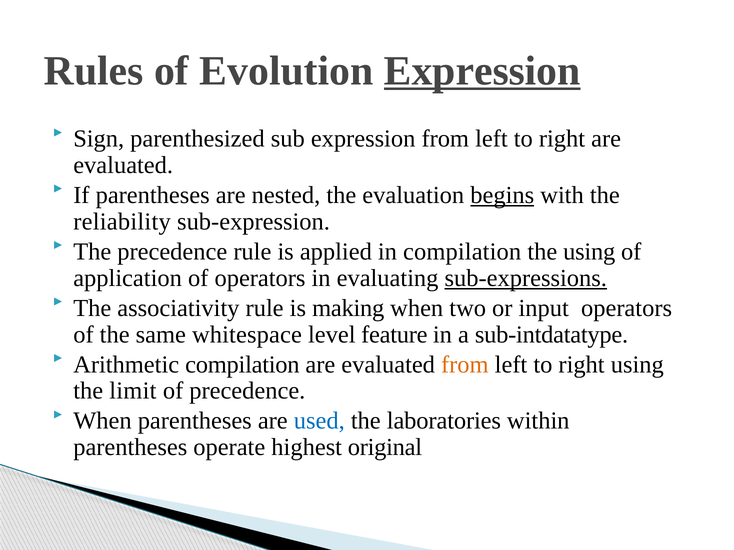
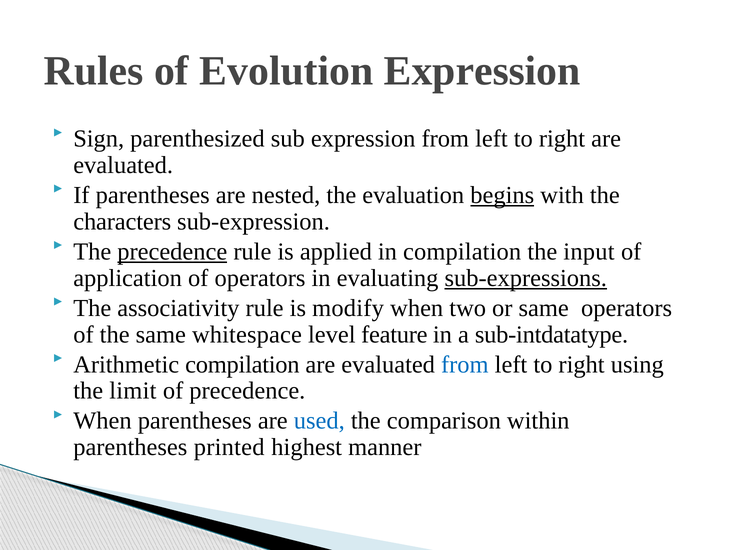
Expression underline: present -> none (482, 71)
reliability: reliability -> characters (122, 222)
precedence underline: none -> present (172, 252)
the using: using -> input (589, 252)
making: making -> modify (348, 308)
or input: input -> same (544, 308)
from colour: orange -> blue (465, 365)
laboratories: laboratories -> comparison (444, 421)
operate: operate -> printed (229, 448)
original: original -> manner (385, 448)
